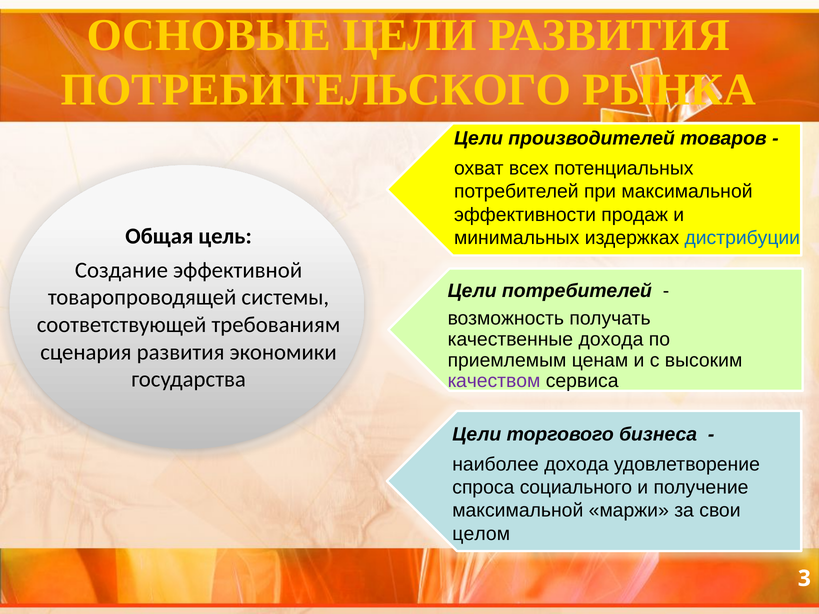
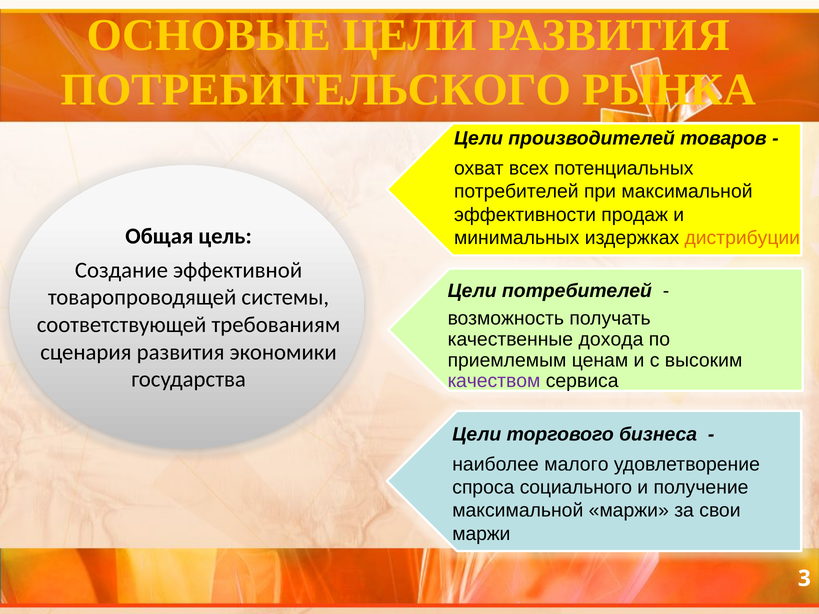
дистрибуции colour: blue -> orange (742, 238)
наиболее дохода: дохода -> малого (576, 464)
целом: целом -> маржи (481, 534)
